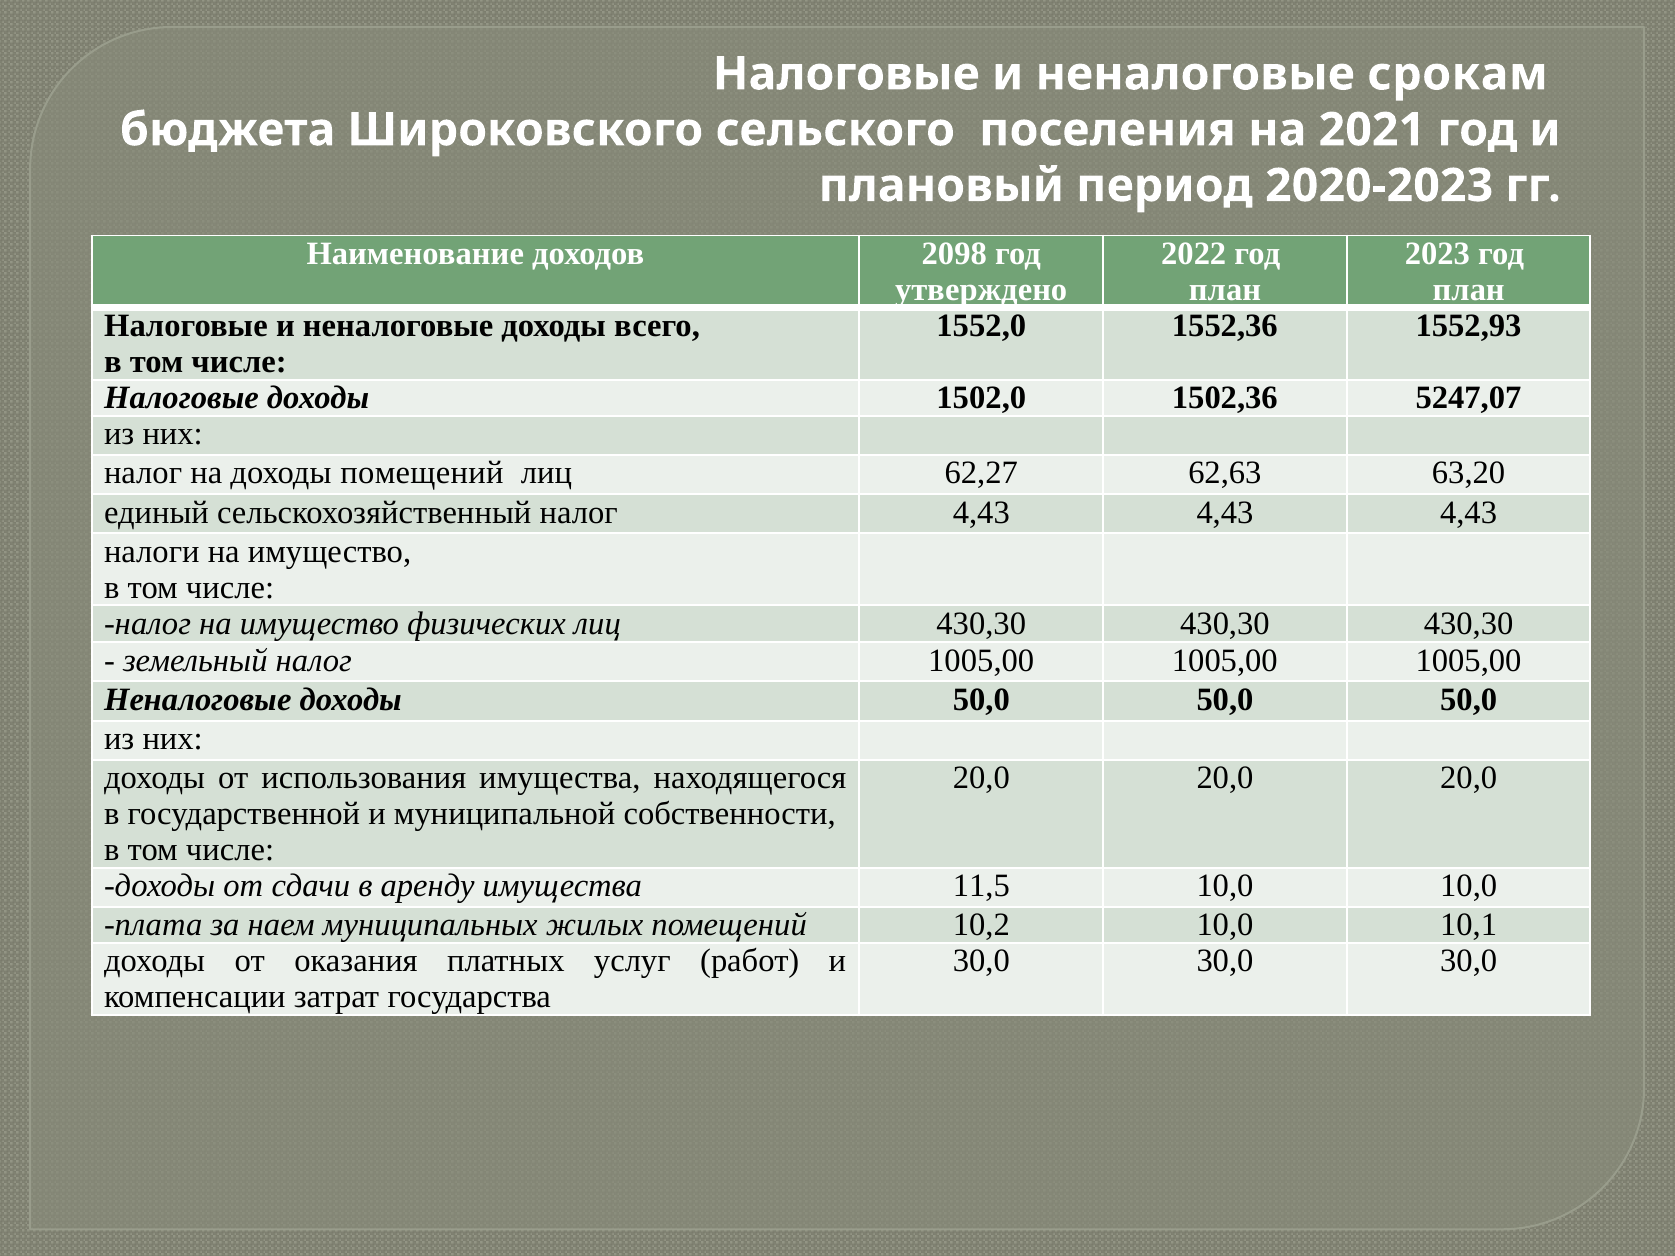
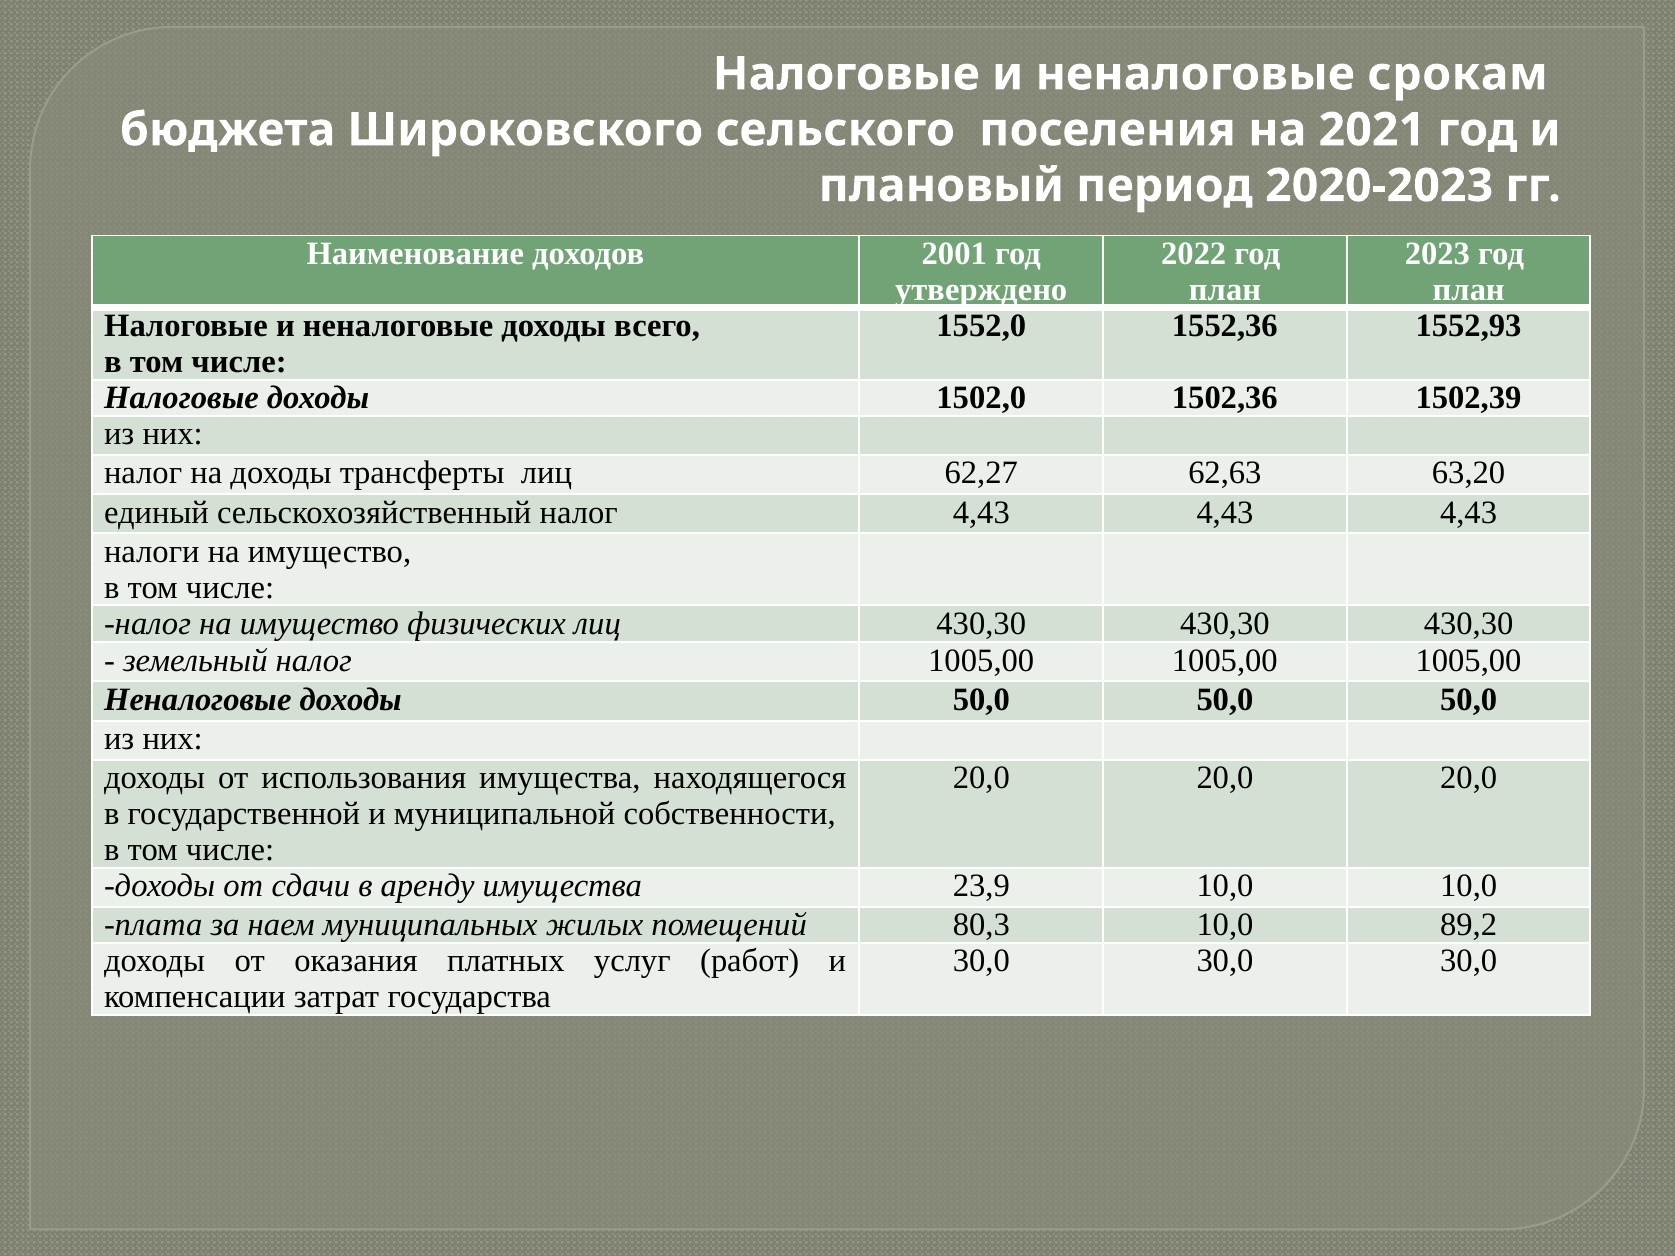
2098: 2098 -> 2001 (954, 254)
5247,07: 5247,07 -> 1502,39 (1468, 398)
доходы помещений: помещений -> трансферты (422, 473)
11,5: 11,5 -> 23,9 (981, 886)
10,2: 10,2 -> 80,3 (981, 925)
10,1: 10,1 -> 89,2 (1469, 925)
